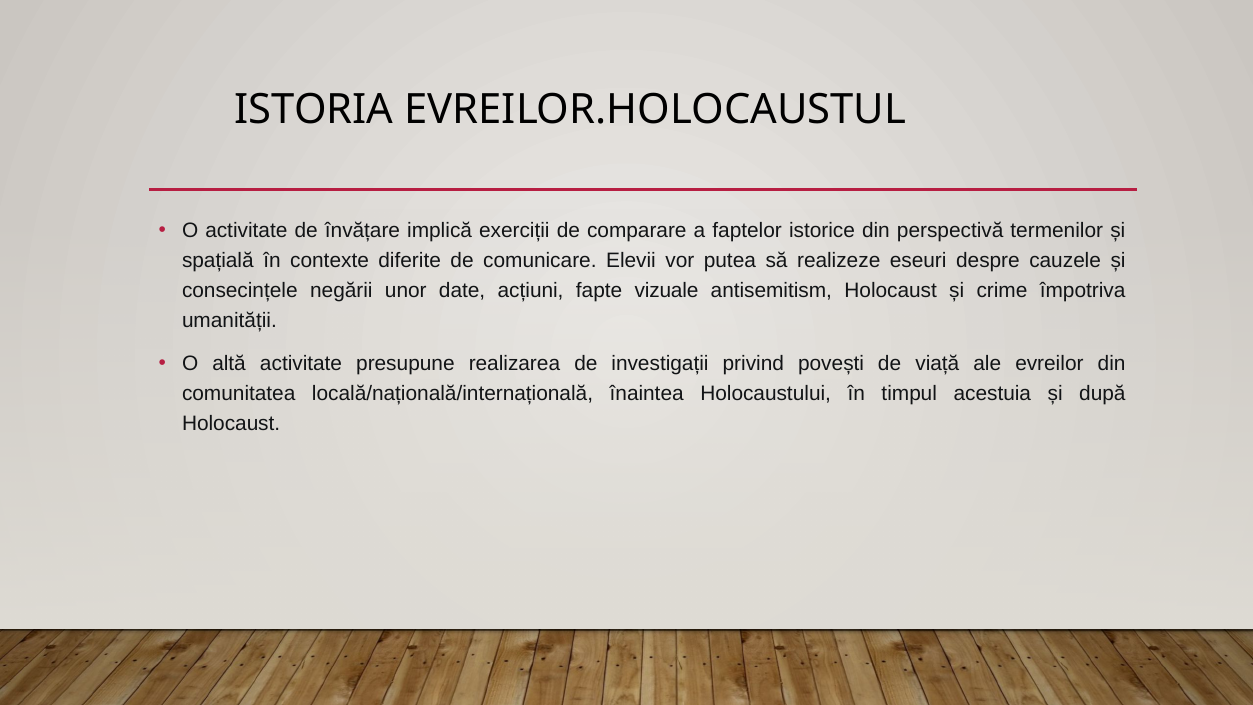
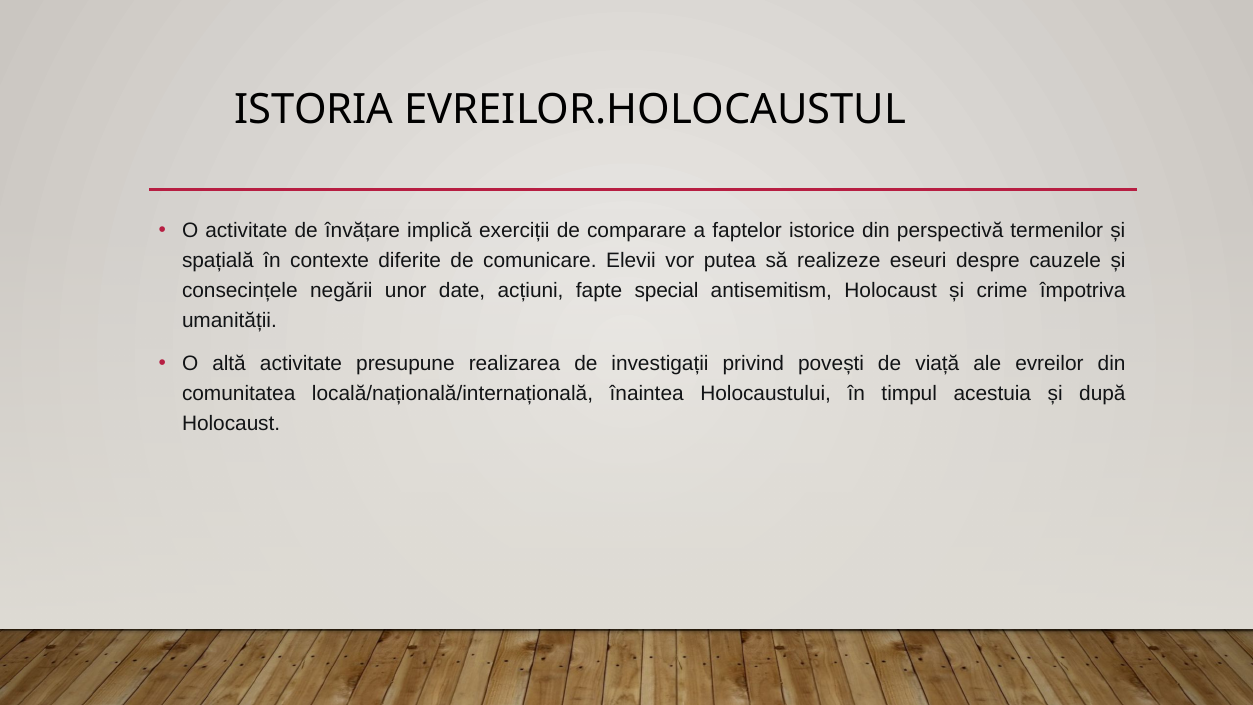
vizuale: vizuale -> special (667, 291)
